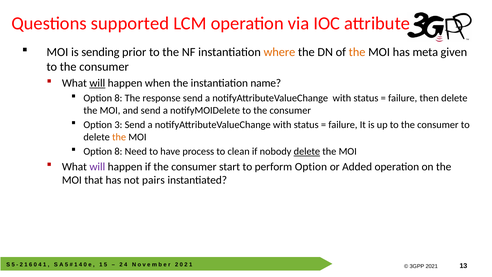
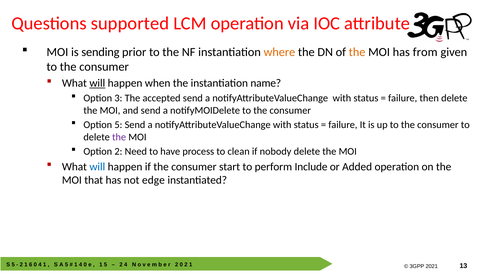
meta: meta -> from (425, 52)
8: 8 -> 3 (118, 98)
response: response -> accepted (162, 98)
Option 3: 3 -> 5 (118, 125)
the colour: orange -> purple (119, 137)
8: 8 -> 2 (118, 151)
delete underline: present -> none (307, 151)
will colour: purple -> blue (97, 167)
perform Option: Option -> Include (311, 167)
pairs: pairs -> edge (153, 180)
